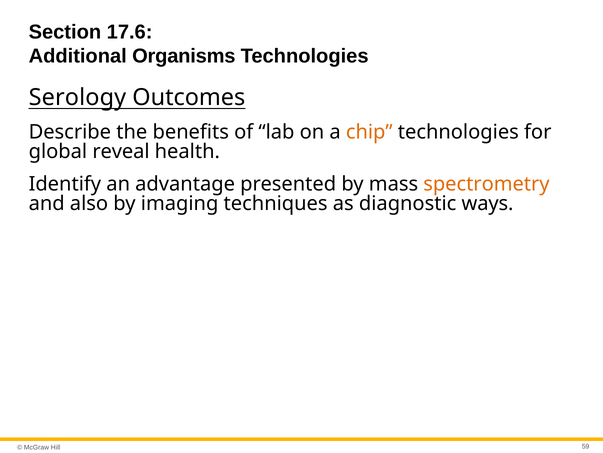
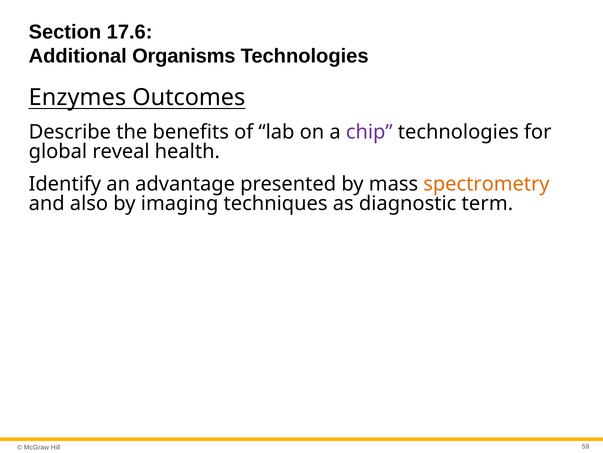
Serology: Serology -> Enzymes (77, 97)
chip colour: orange -> purple (369, 132)
ways: ways -> term (487, 203)
